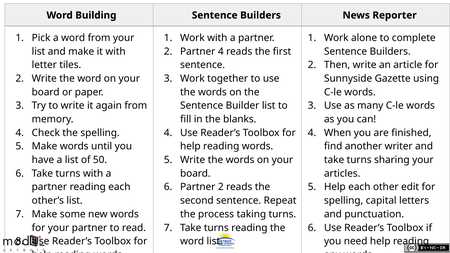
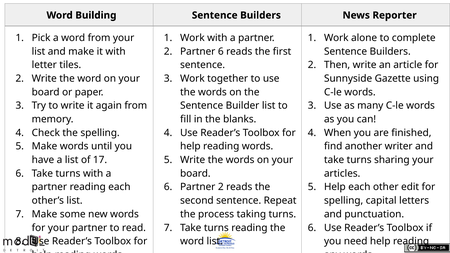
Partner 4: 4 -> 6 (221, 51)
50: 50 -> 17 (100, 160)
